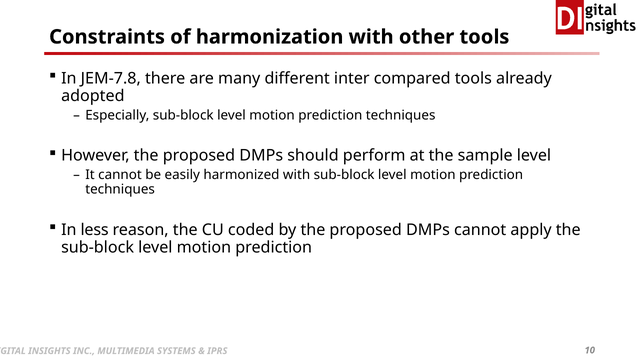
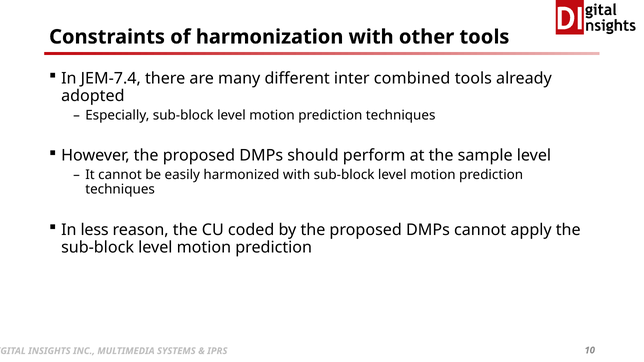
JEM-7.8: JEM-7.8 -> JEM-7.4 (111, 79)
compared: compared -> combined (412, 79)
